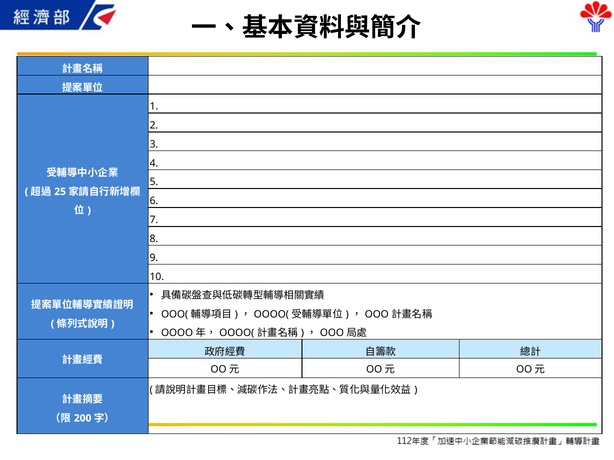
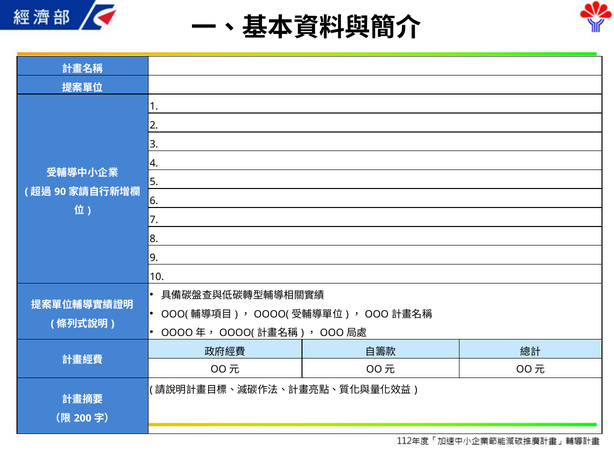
25: 25 -> 90 (60, 192)
